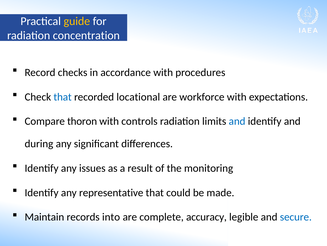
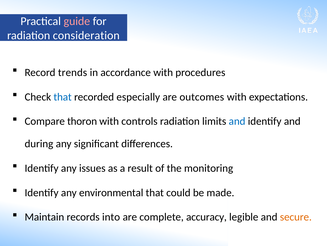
guide colour: yellow -> pink (77, 21)
concentration: concentration -> consideration (86, 35)
checks: checks -> trends (73, 72)
locational: locational -> especially (138, 97)
workforce: workforce -> outcomes (202, 97)
representative: representative -> environmental (111, 192)
secure colour: blue -> orange (296, 216)
